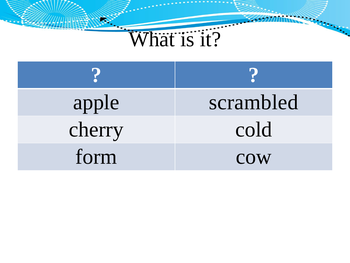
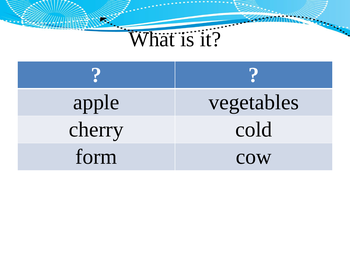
scrambled: scrambled -> vegetables (254, 102)
